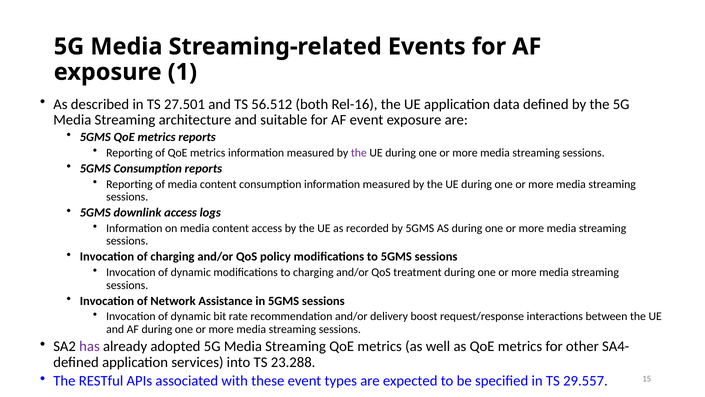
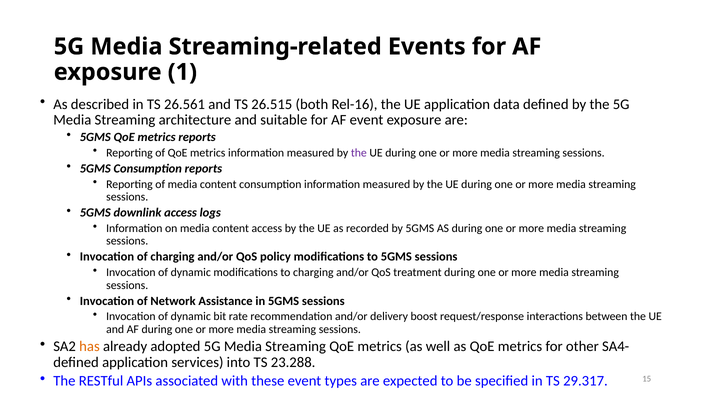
27.501: 27.501 -> 26.561 (185, 104)
56.512: 56.512 -> 26.515 (272, 104)
has colour: purple -> orange (89, 346)
29.557: 29.557 -> 29.317 (585, 381)
